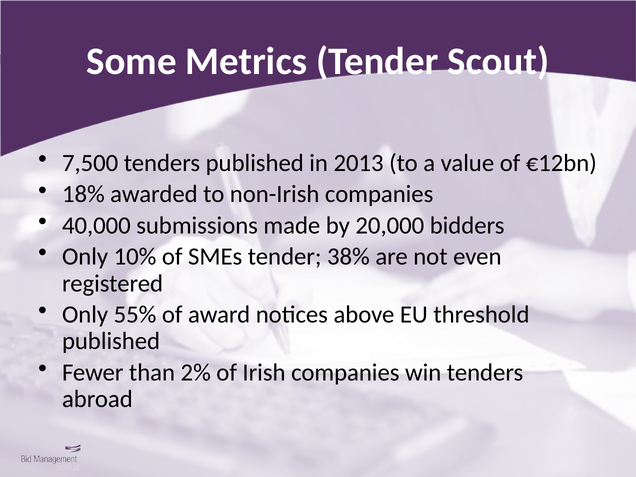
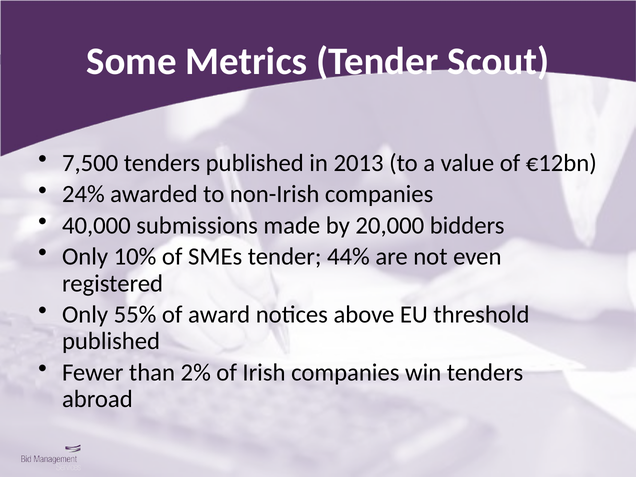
18%: 18% -> 24% (83, 194)
38%: 38% -> 44% (348, 257)
